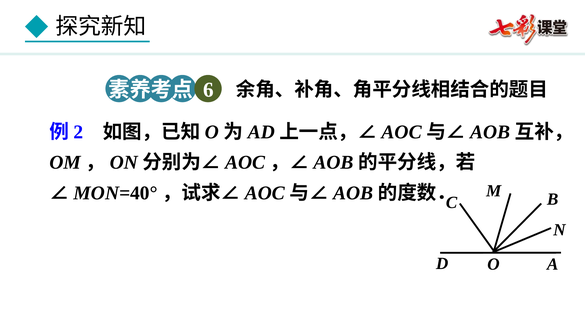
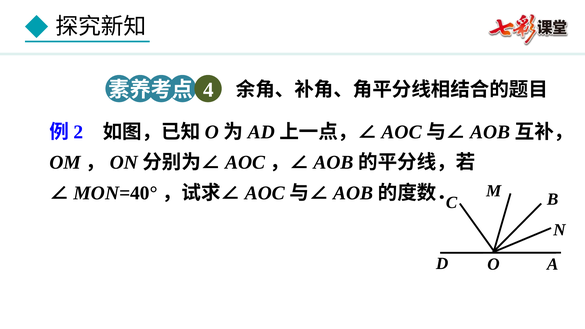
6: 6 -> 4 (208, 90)
